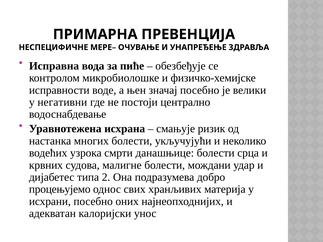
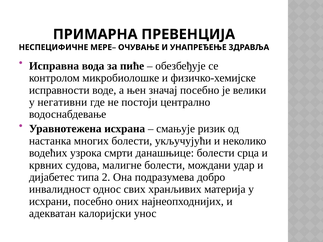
процењујемо: процењујемо -> инвалидност (60, 189)
